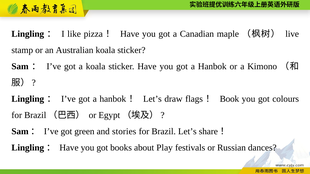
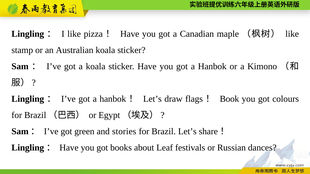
live: live -> like (292, 34)
Play: Play -> Leaf (165, 148)
